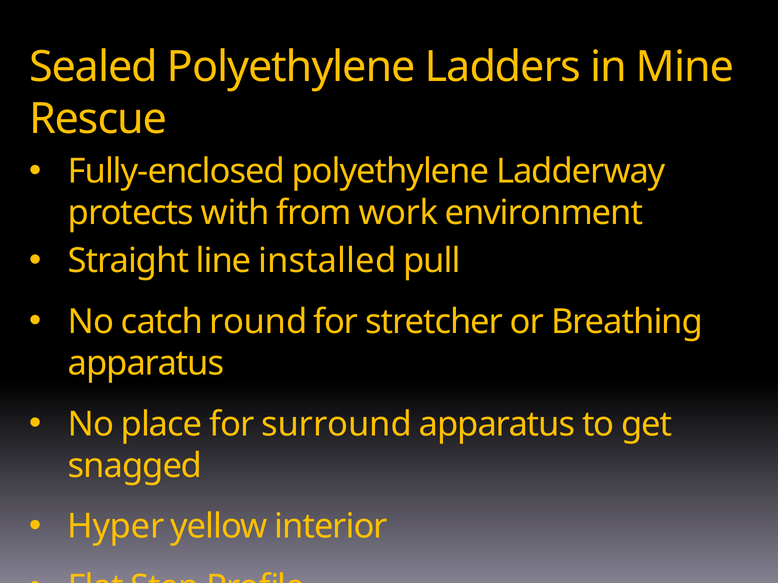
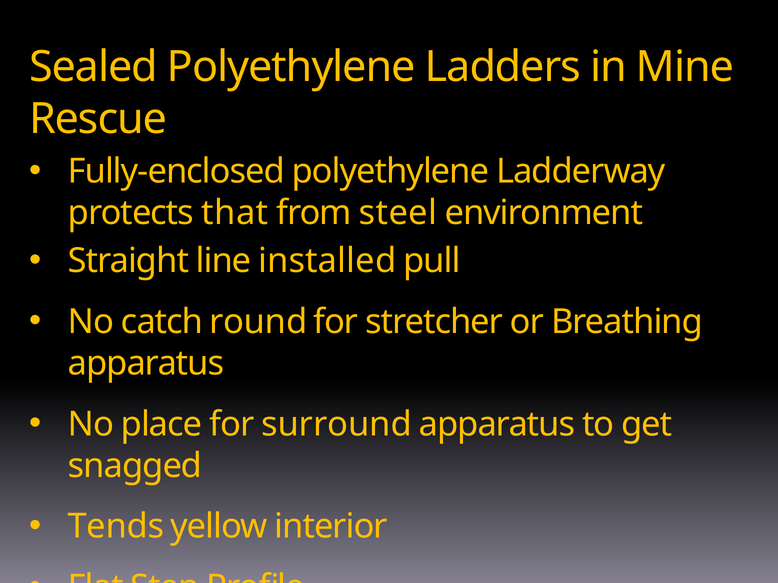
with: with -> that (235, 213)
work: work -> steel (398, 213)
Hyper: Hyper -> Tends (116, 527)
